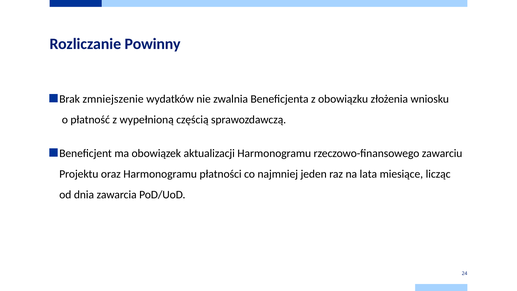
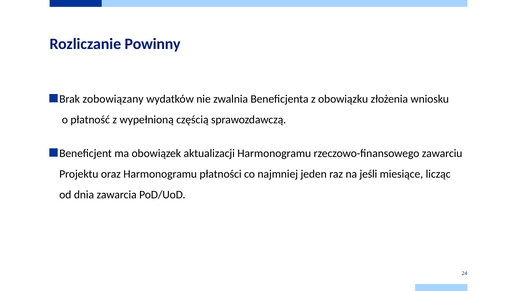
zmniejszenie: zmniejszenie -> zobowiązany (113, 99)
lata: lata -> jeśli (368, 174)
